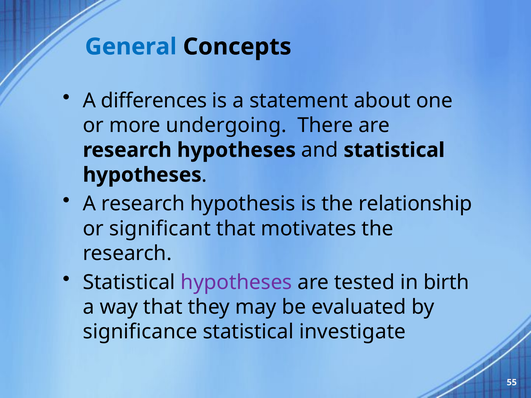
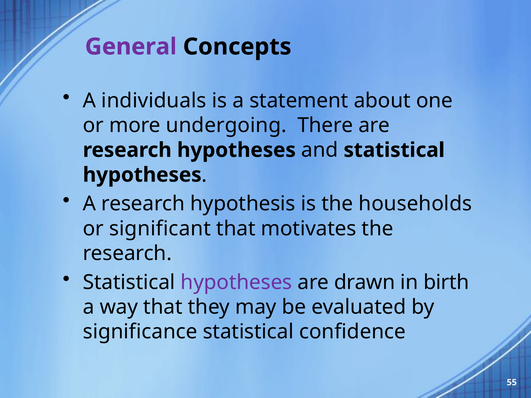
General colour: blue -> purple (131, 47)
differences: differences -> individuals (154, 101)
relationship: relationship -> households (415, 204)
tested: tested -> drawn (365, 282)
investigate: investigate -> confidence (352, 332)
